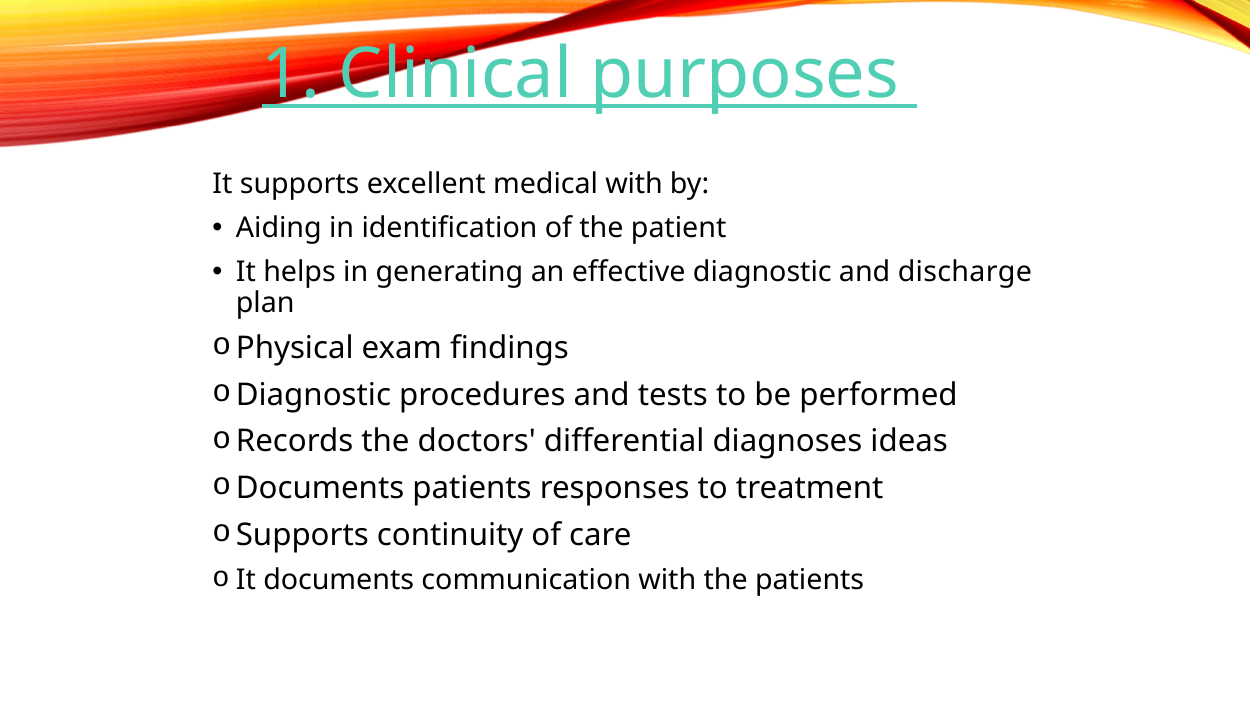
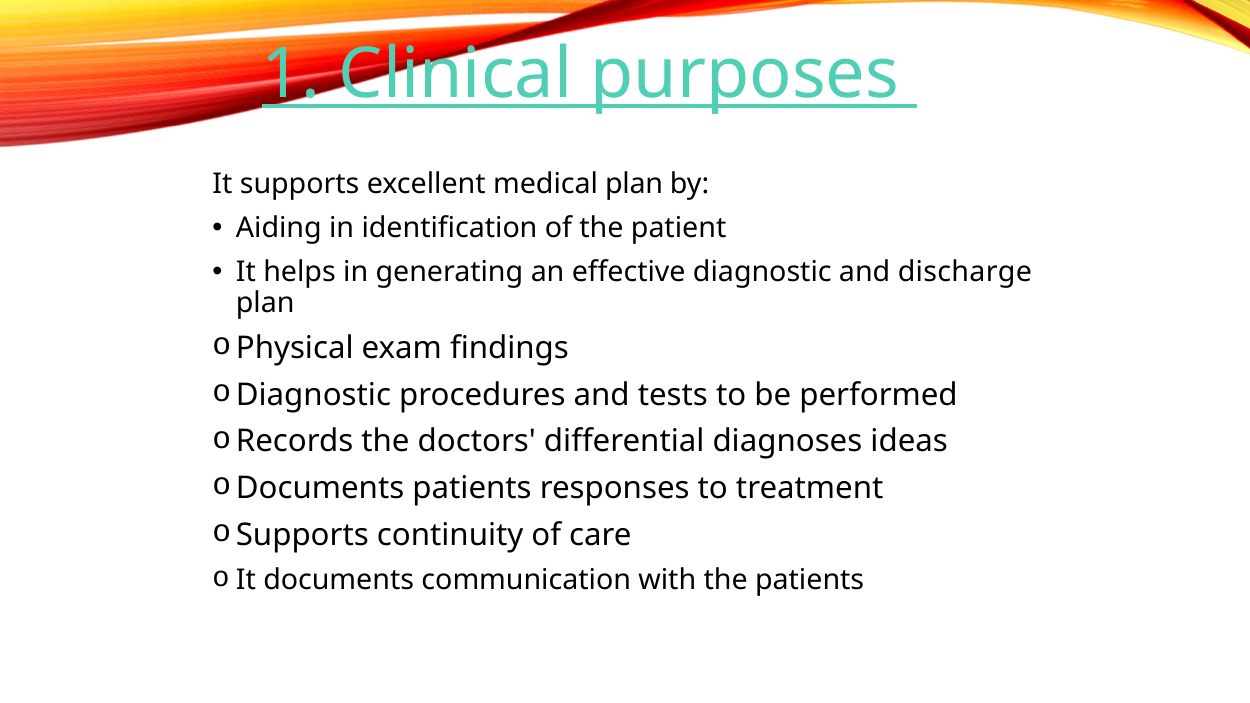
medical with: with -> plan (634, 184)
